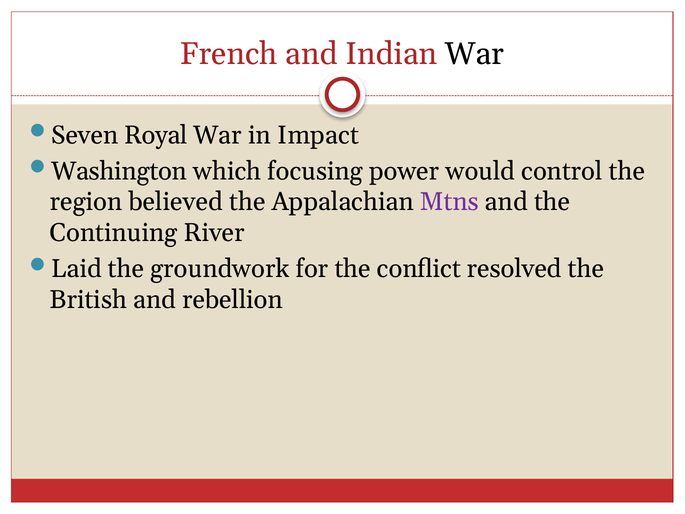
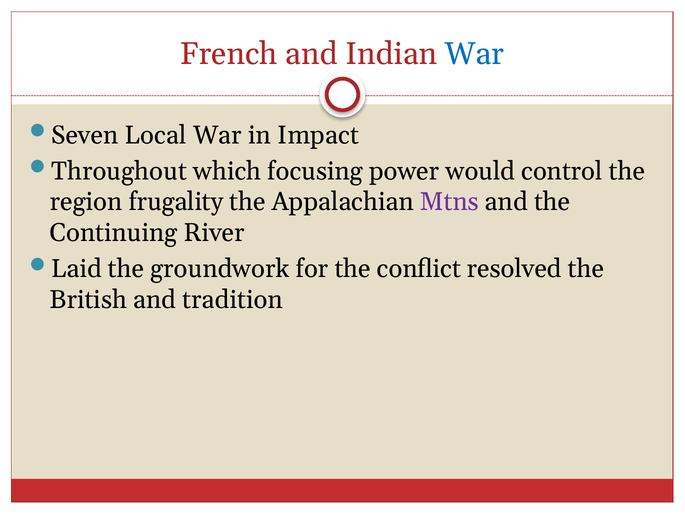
War colour: black -> blue (475, 54)
Royal: Royal -> Local (156, 135)
Washington: Washington -> Throughout (119, 171)
believed: believed -> frugality (176, 202)
rebellion: rebellion -> tradition (233, 300)
